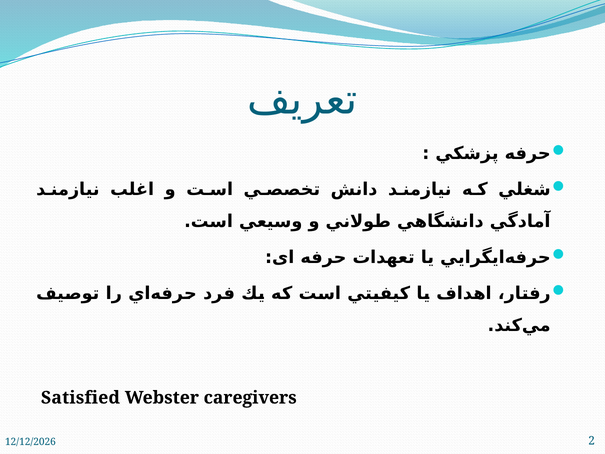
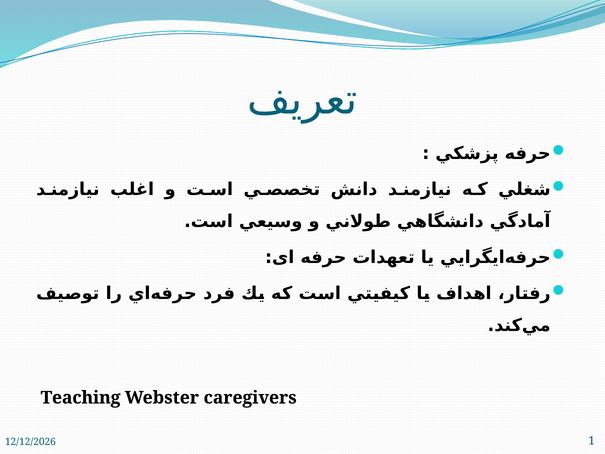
Satisfied: Satisfied -> Teaching (81, 397)
2: 2 -> 1 (592, 441)
